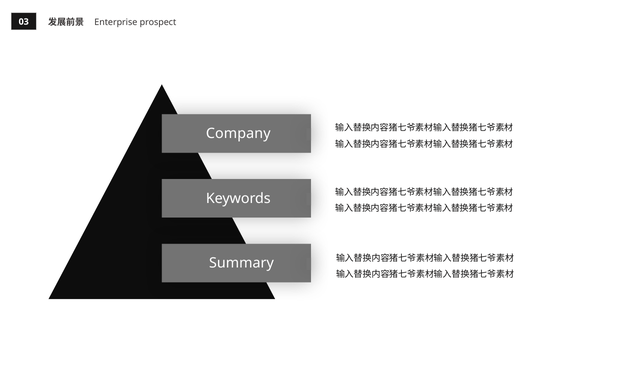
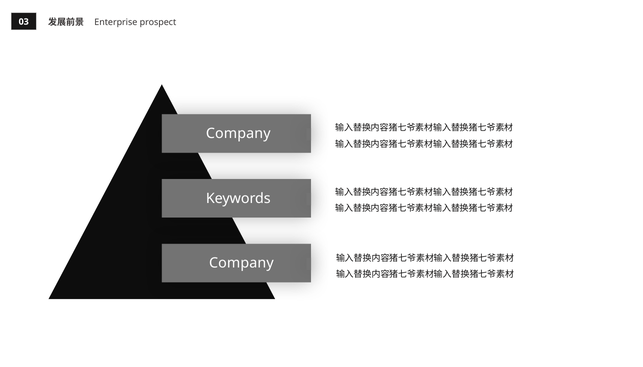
Summary: Summary -> Company (241, 263)
